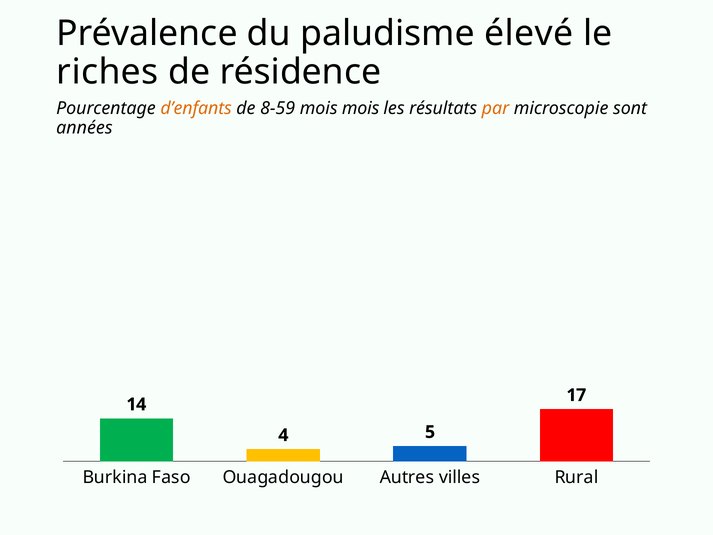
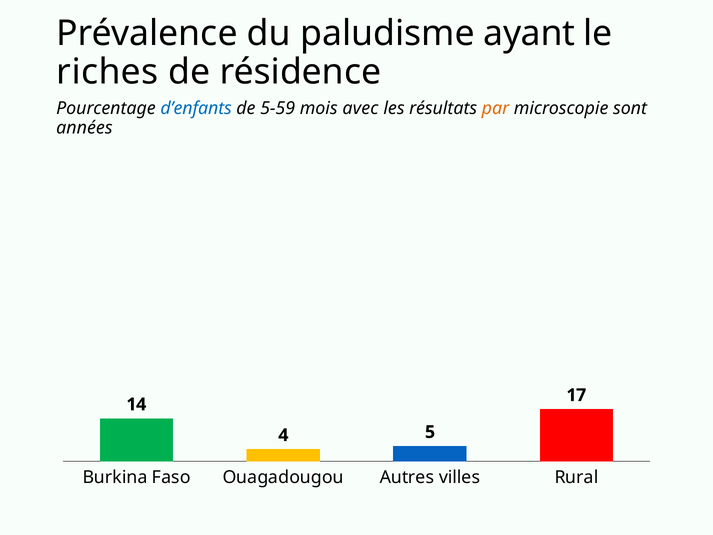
élevé: élevé -> ayant (529, 34)
d’enfants colour: orange -> blue (196, 109)
8-59: 8-59 -> 5-59 (278, 109)
mois mois: mois -> avec (360, 109)
